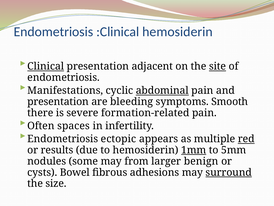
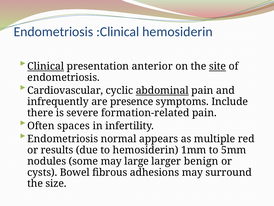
adjacent: adjacent -> anterior (152, 66)
Manifestations: Manifestations -> Cardiovascular (65, 90)
presentation: presentation -> infrequently (58, 101)
bleeding: bleeding -> presence (132, 101)
Smooth: Smooth -> Include (230, 101)
ectopic: ectopic -> normal (119, 139)
red underline: present -> none (246, 139)
1mm underline: present -> none (194, 150)
from: from -> large (137, 161)
surround underline: present -> none (229, 172)
